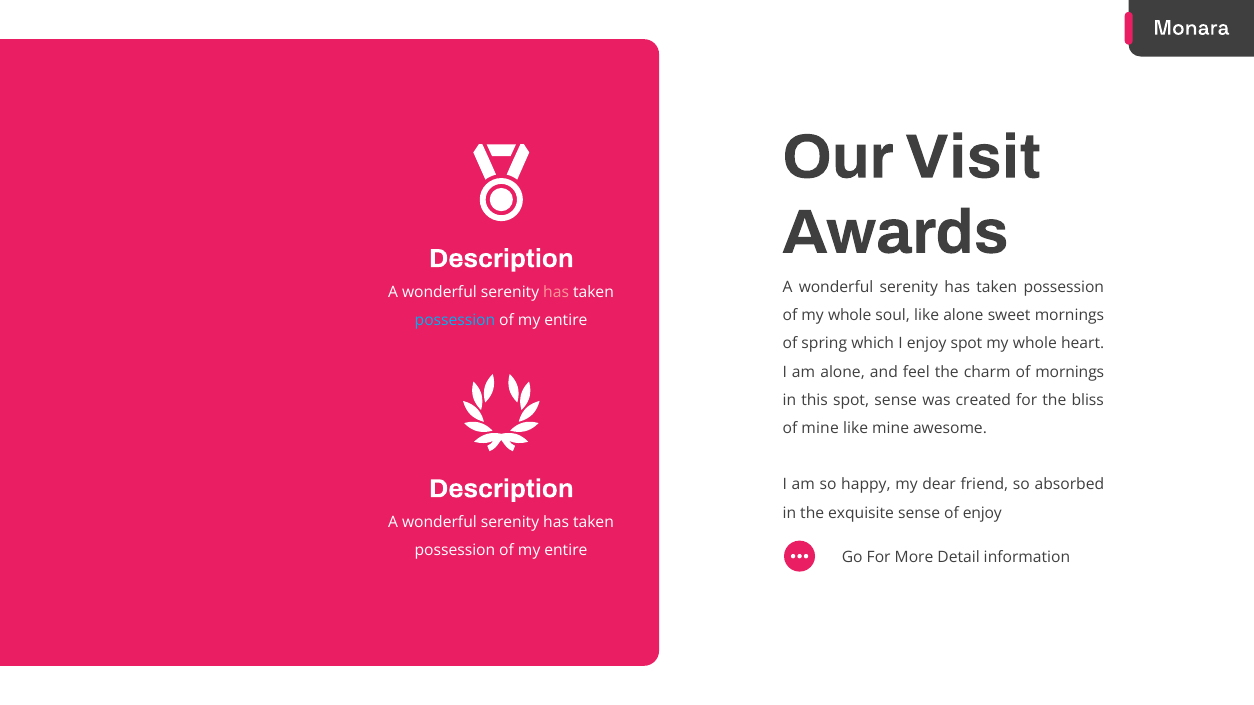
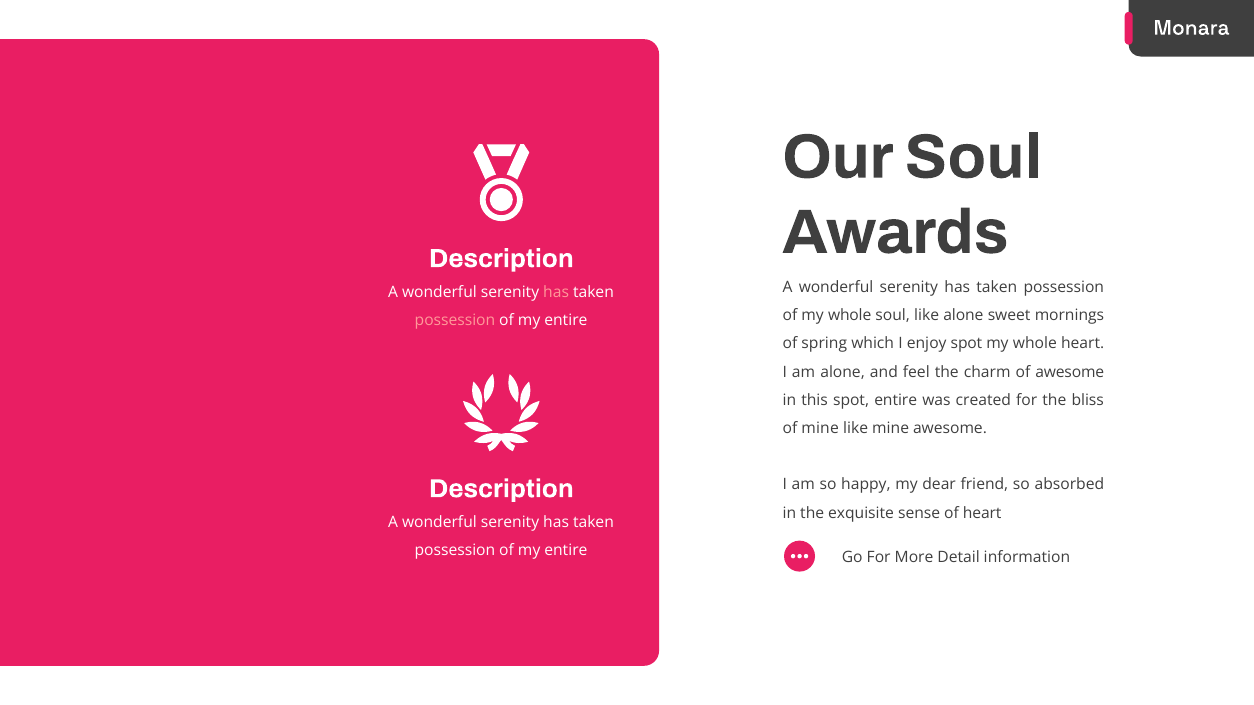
Our Visit: Visit -> Soul (973, 157)
possession colour: light blue -> pink (455, 320)
of mornings: mornings -> awesome (1070, 372)
spot sense: sense -> entire (896, 400)
of enjoy: enjoy -> heart (982, 513)
